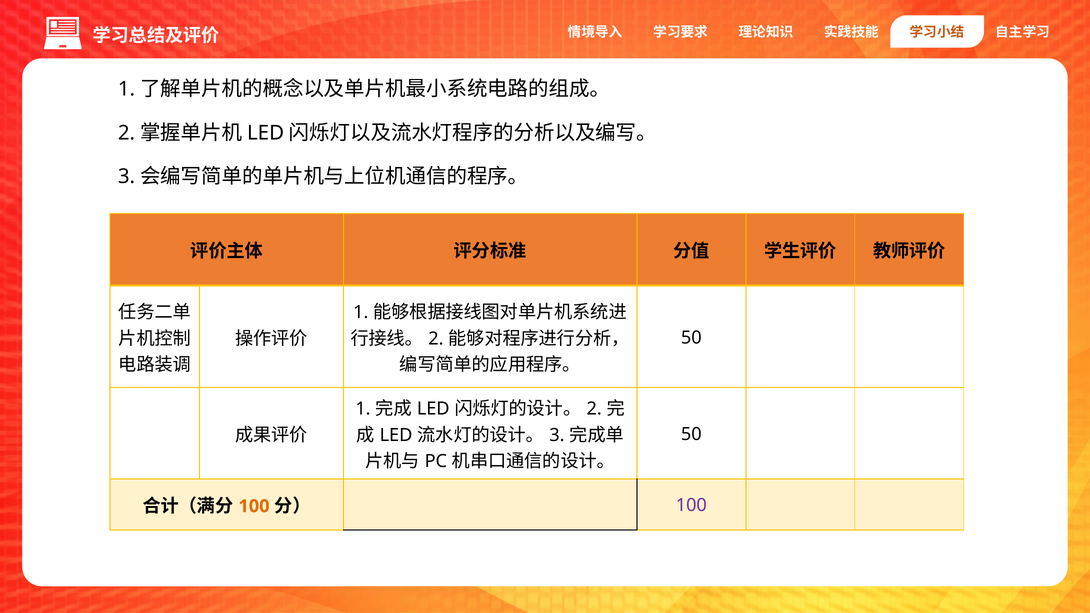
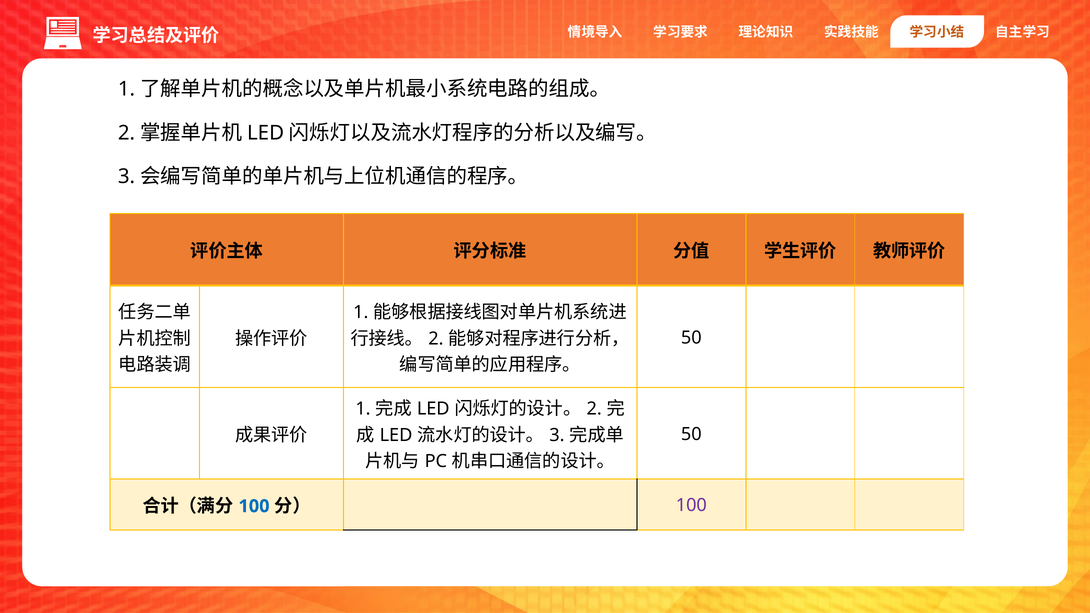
100 colour: orange -> blue (254, 506)
